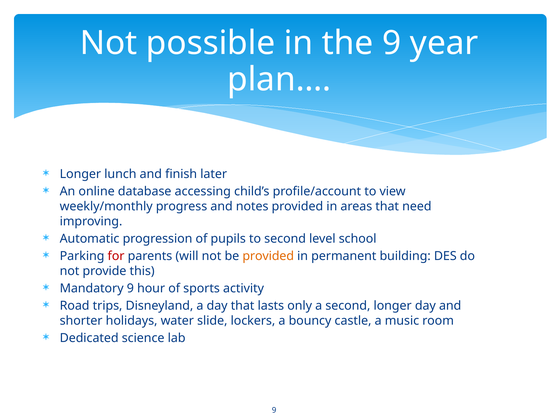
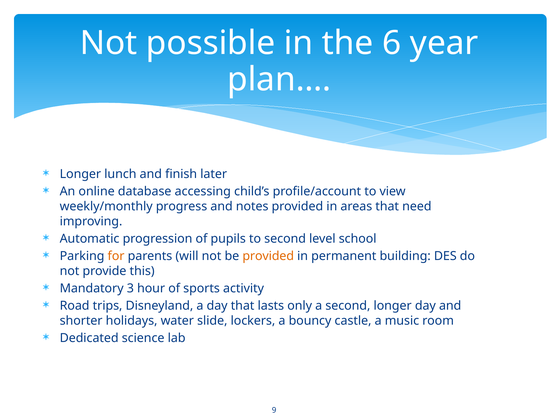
the 9: 9 -> 6 (392, 43)
for colour: red -> orange (116, 256)
Mandatory 9: 9 -> 3 (130, 288)
